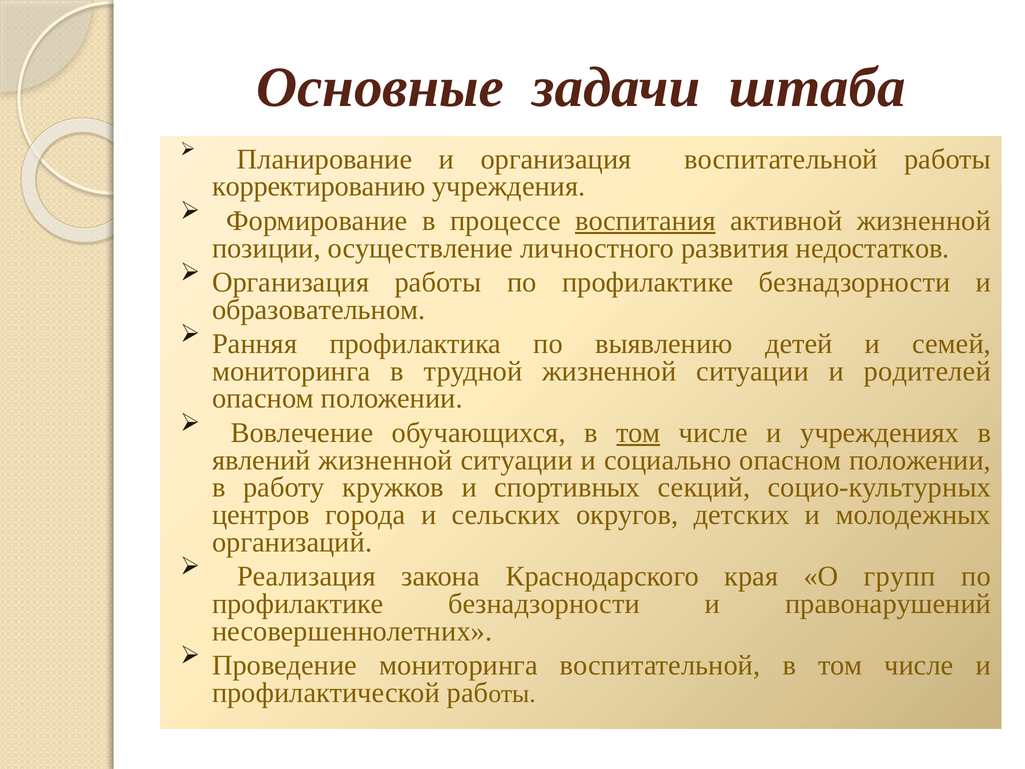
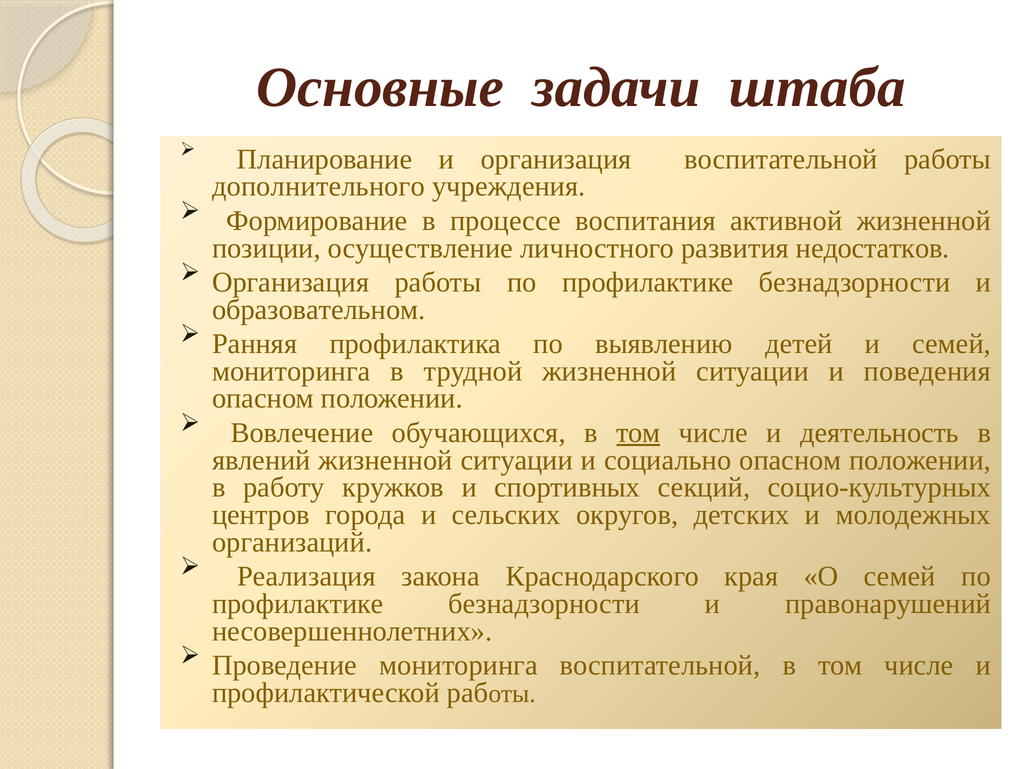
корректированию: корректированию -> дополнительного (318, 186)
воспитания underline: present -> none (645, 221)
родителей: родителей -> поведения (927, 371)
учреждениях: учреждениях -> деятельность (880, 433)
О групп: групп -> семей (900, 576)
